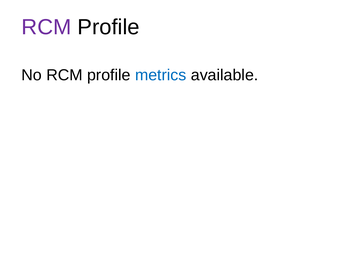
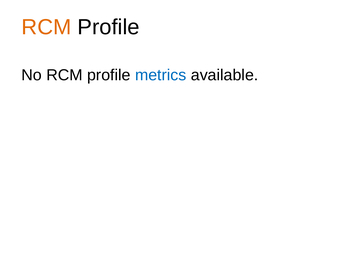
RCM colour: purple -> orange (46, 27)
